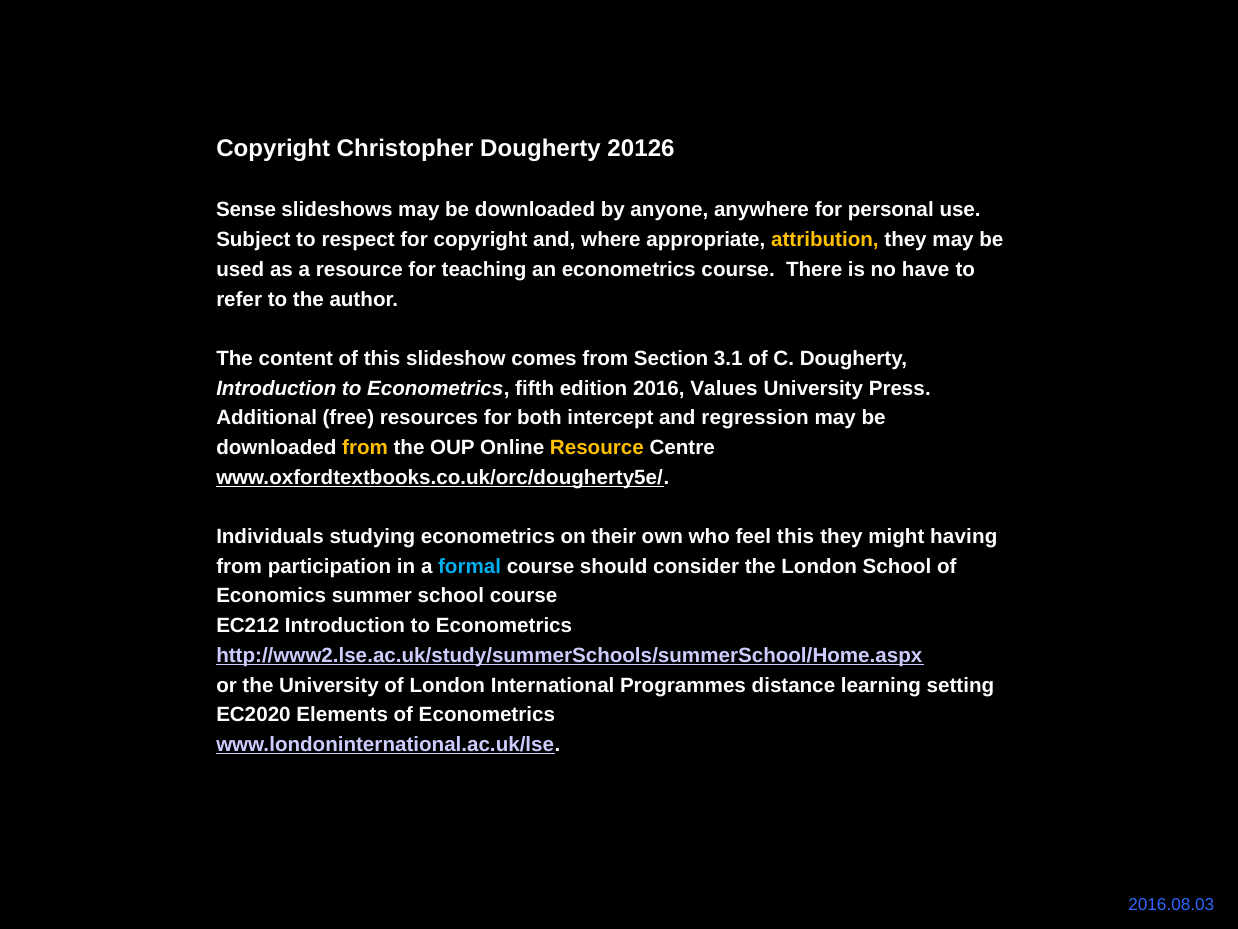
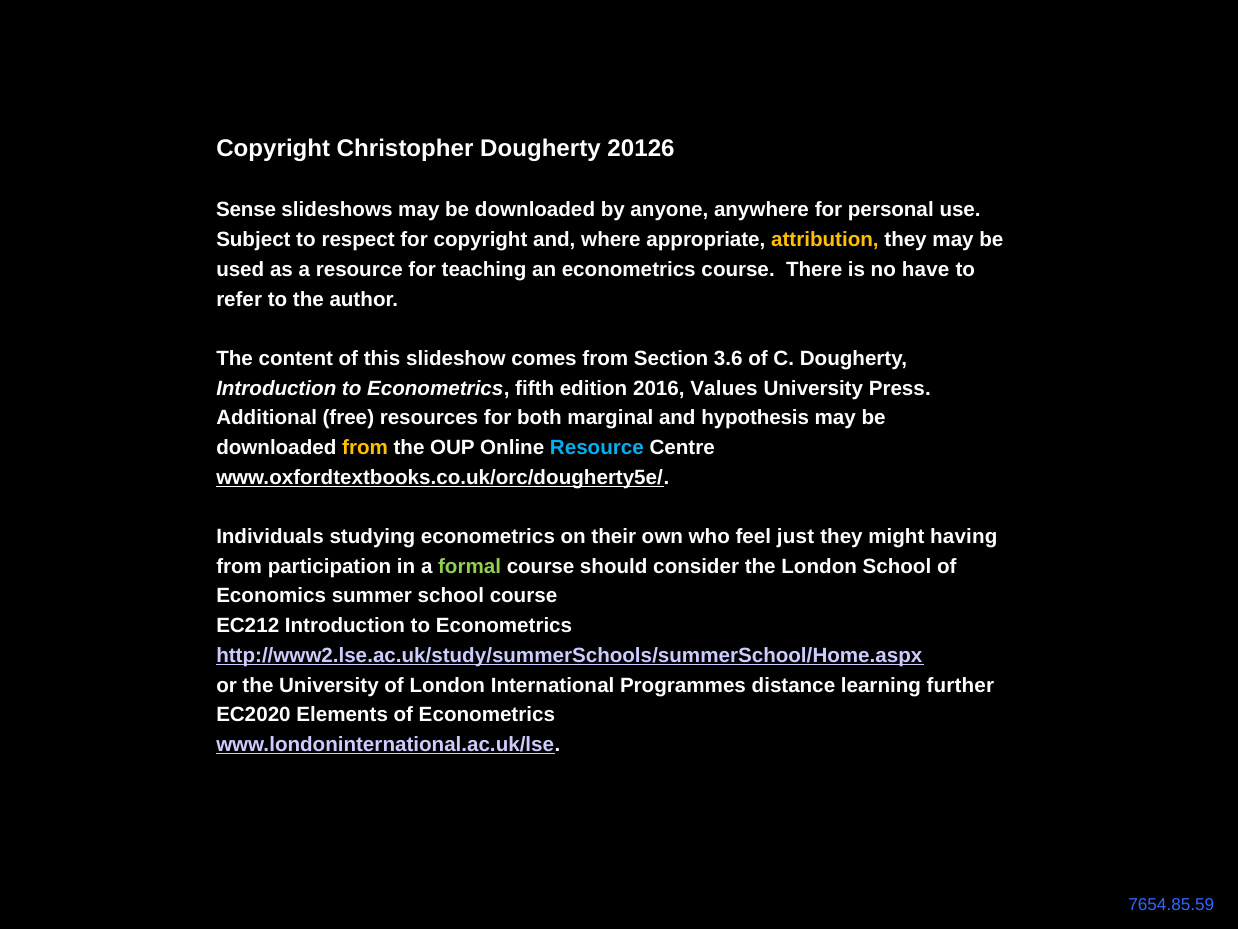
3.1: 3.1 -> 3.6 (728, 358)
intercept: intercept -> marginal (610, 418)
regression: regression -> hypothesis (755, 418)
Resource colour: yellow -> light blue (597, 447)
feel this: this -> just (796, 537)
formal colour: light blue -> light green (470, 566)
setting: setting -> further (960, 685)
2016.08.03: 2016.08.03 -> 7654.85.59 (1171, 905)
